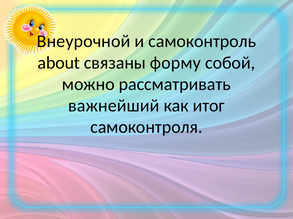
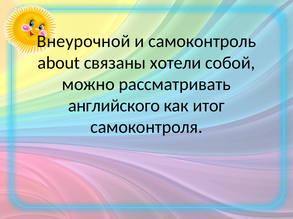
форму: форму -> хотели (176, 63)
важнейший: важнейший -> английского (114, 106)
